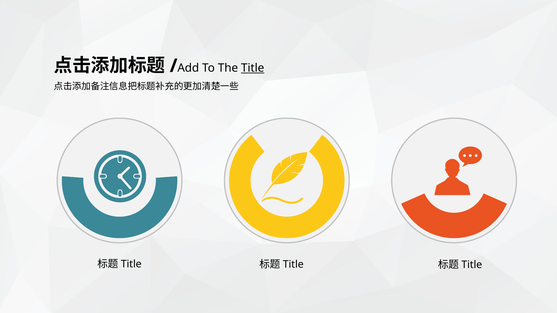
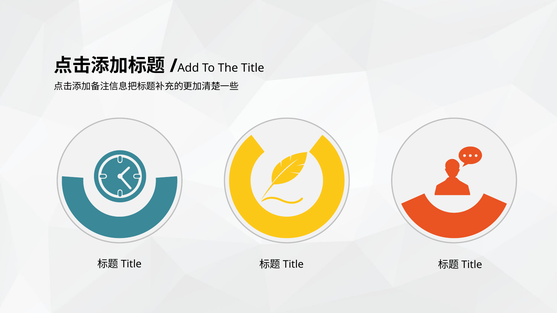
Title underline: present -> none (253, 68)
